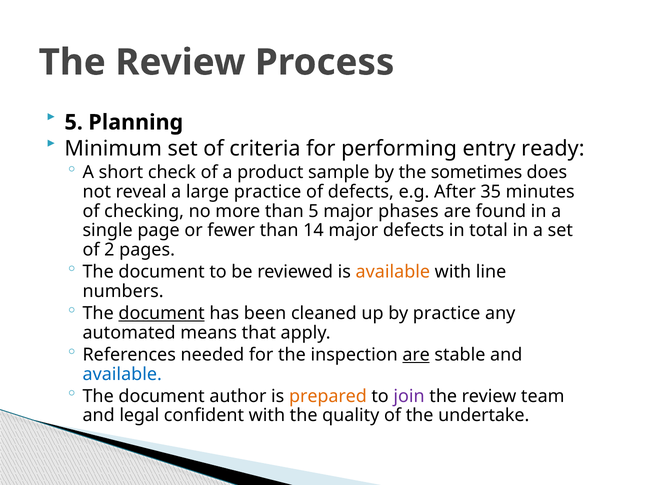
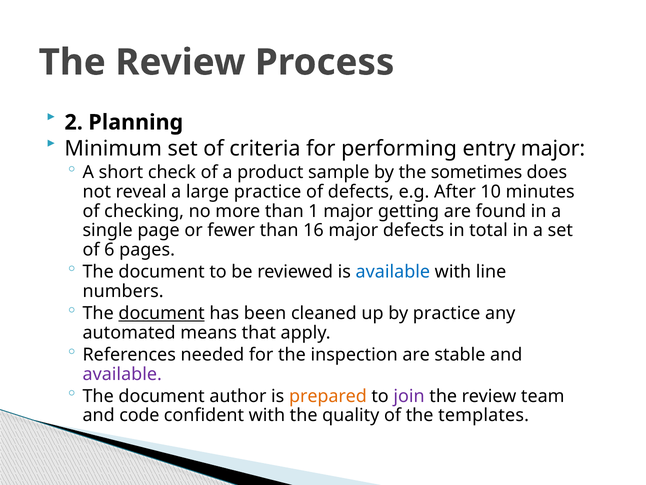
5: 5 -> 2 (74, 122)
entry ready: ready -> major (553, 149)
35: 35 -> 10 (491, 192)
than 5: 5 -> 1 (313, 211)
phases: phases -> getting (408, 211)
14: 14 -> 16 (313, 230)
2: 2 -> 6 (109, 250)
available colour: orange -> blue (393, 272)
are underline: present -> none (416, 354)
available colour: blue -> purple (122, 374)
legal: legal -> code (139, 415)
undertake: undertake -> templates (484, 415)
